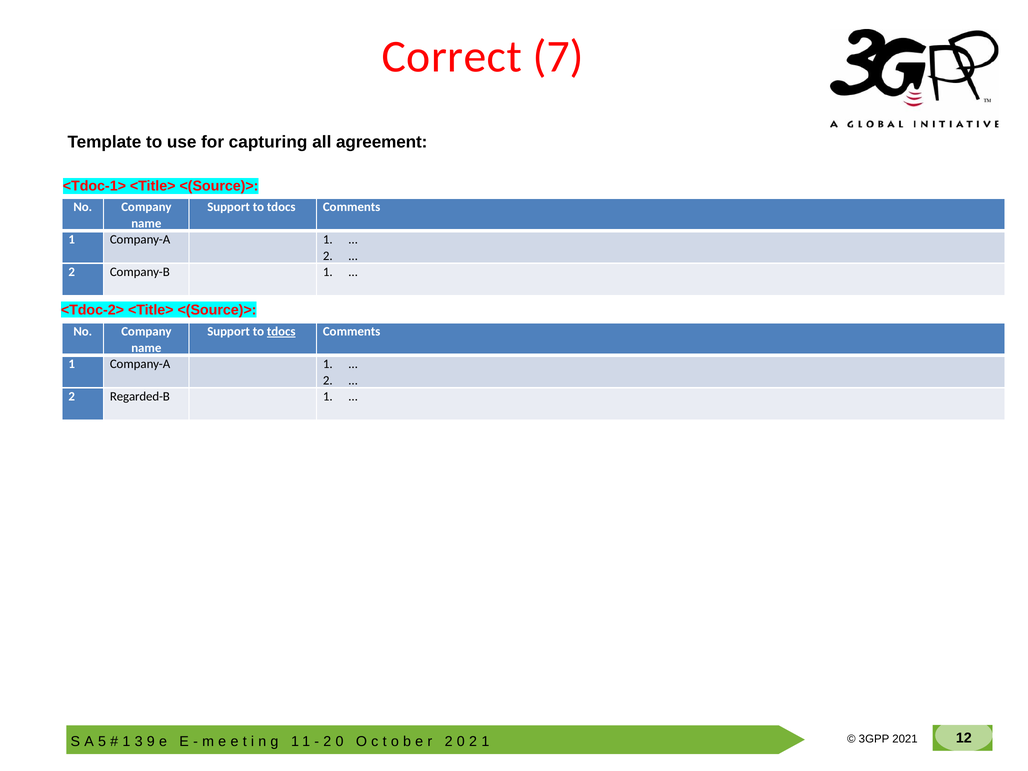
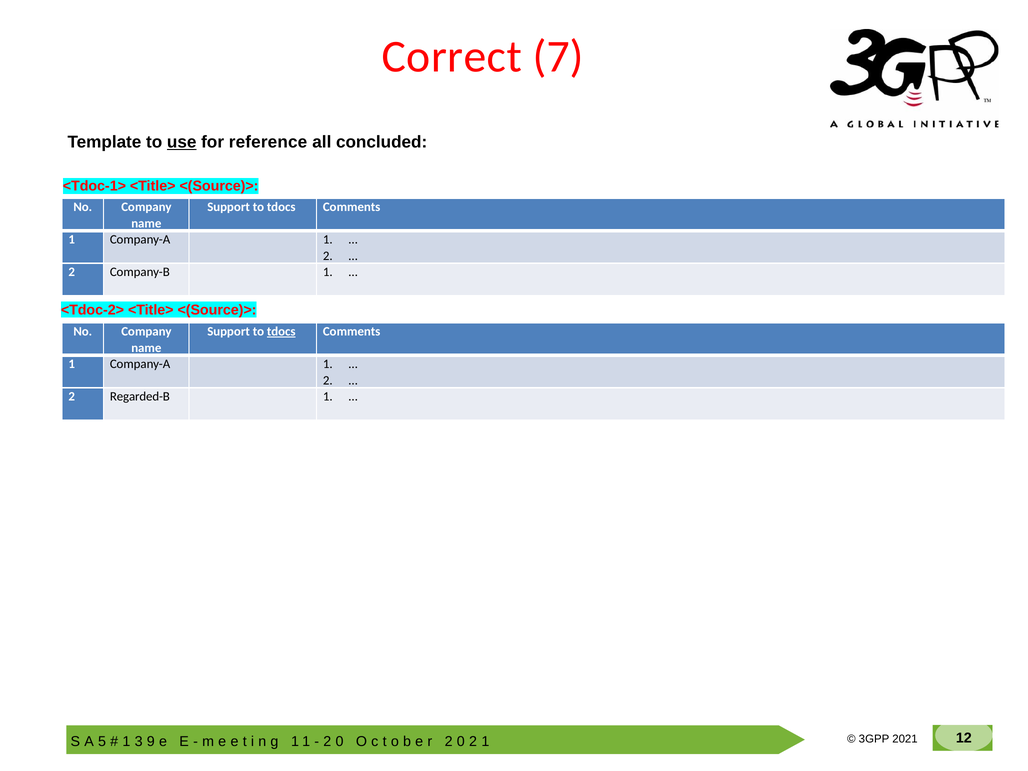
use underline: none -> present (182, 142)
capturing: capturing -> reference (268, 142)
agreement: agreement -> concluded (382, 142)
